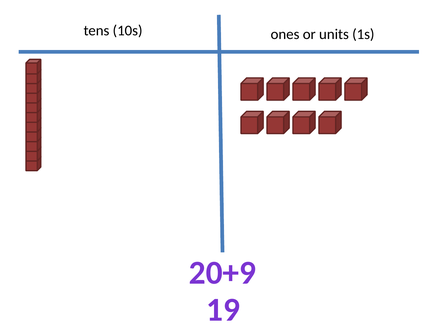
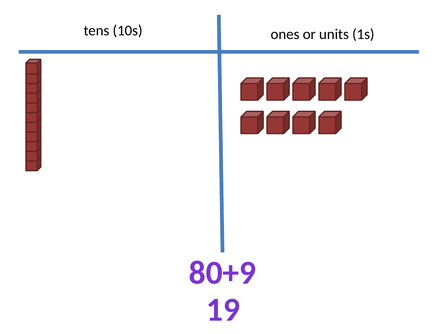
20+9: 20+9 -> 80+9 (222, 273)
